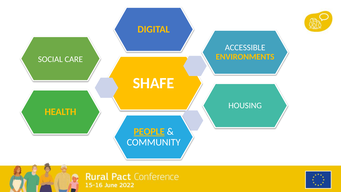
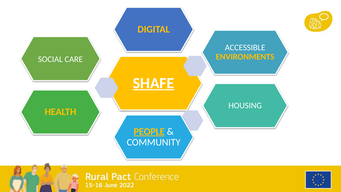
SHAFE underline: none -> present (154, 83)
